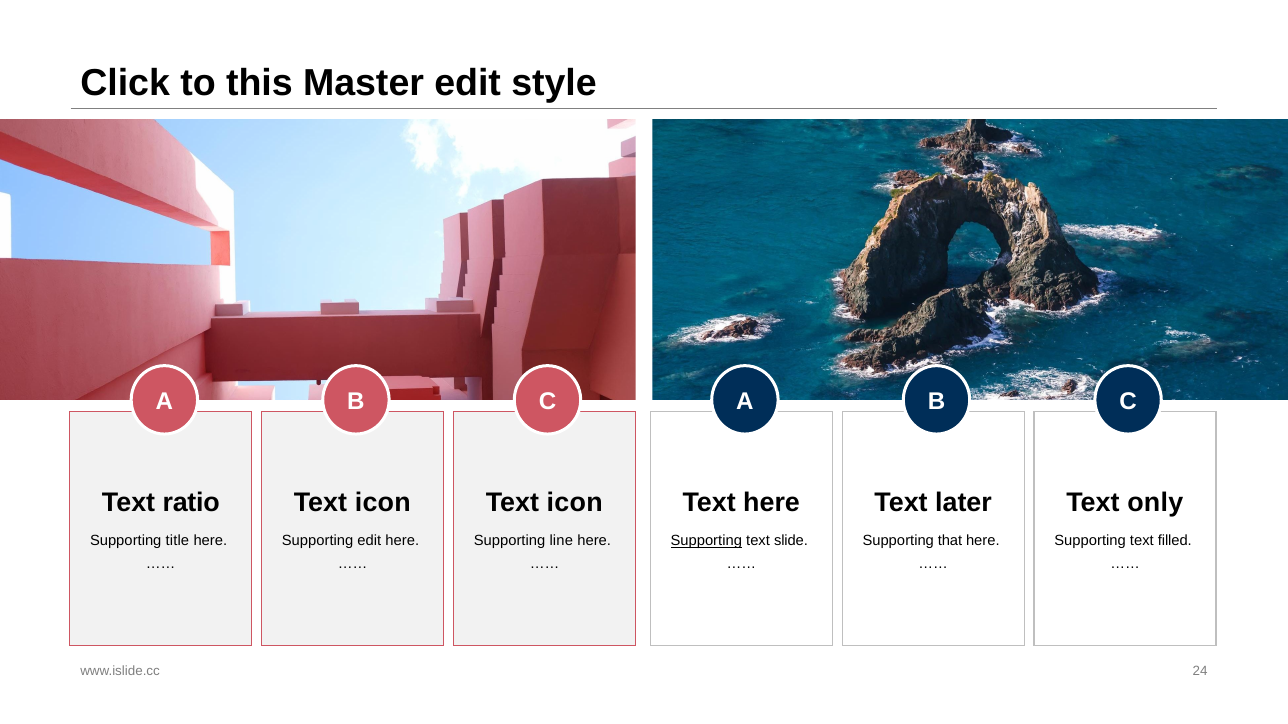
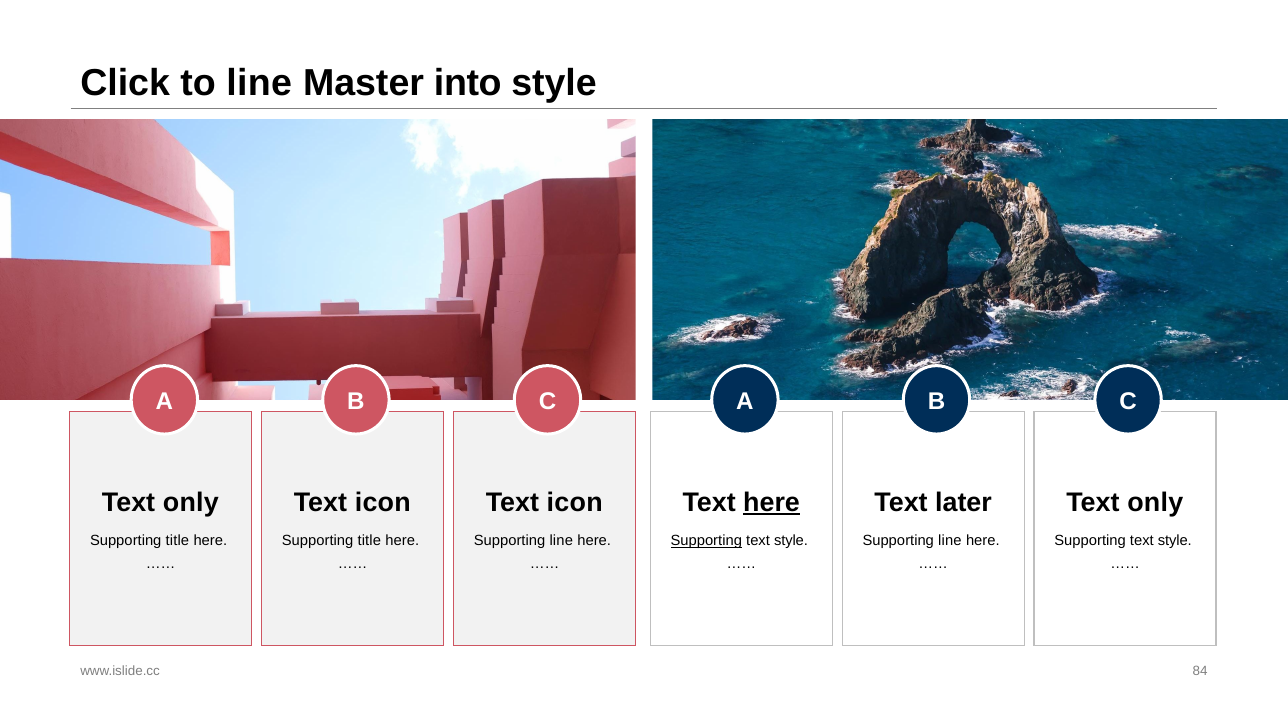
to this: this -> line (259, 83)
Master edit: edit -> into (468, 83)
ratio: ratio -> only (191, 503)
here underline: none -> present (772, 503)
edit: edit -> title (369, 541)
slide: slide -> style (791, 541)
that: that -> line (950, 541)
filled: filled -> style (1175, 541)
24: 24 -> 84 (1200, 671)
